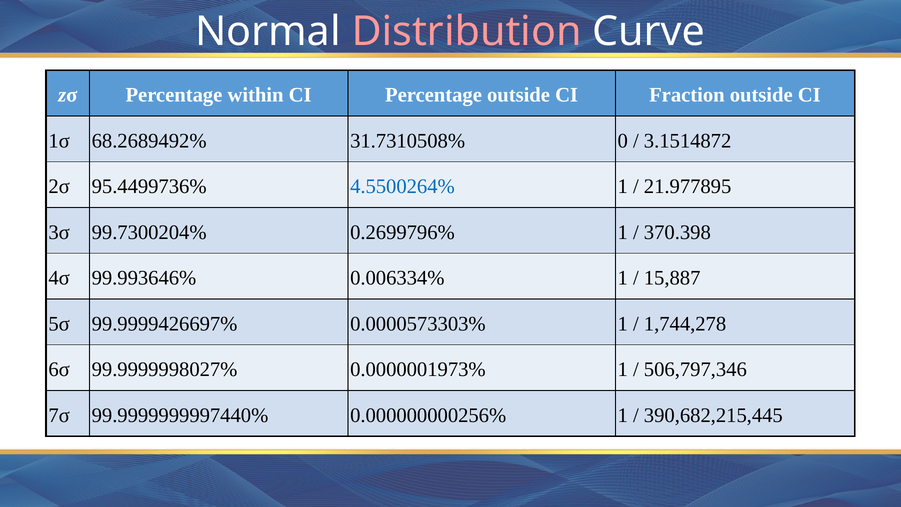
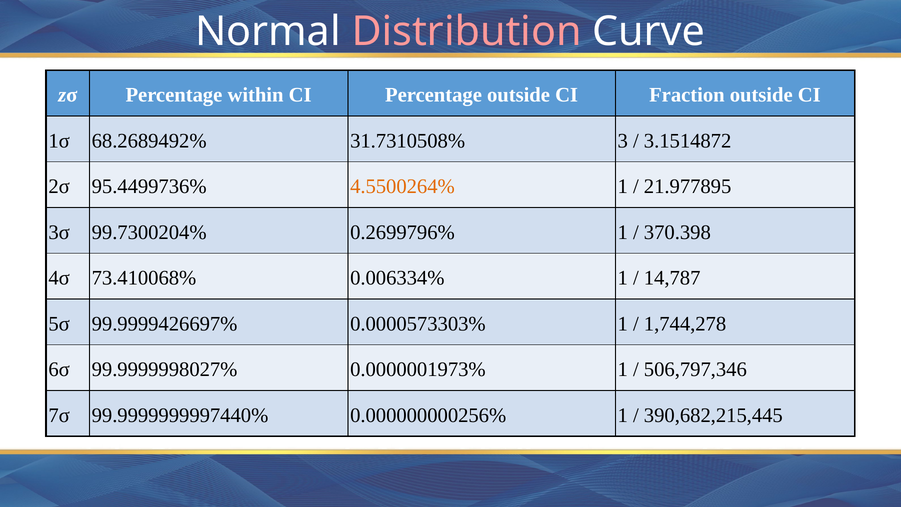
0: 0 -> 3 (623, 141)
4.5500264% colour: blue -> orange (402, 186)
99.993646%: 99.993646% -> 73.410068% (144, 278)
15,887: 15,887 -> 14,787 (672, 278)
